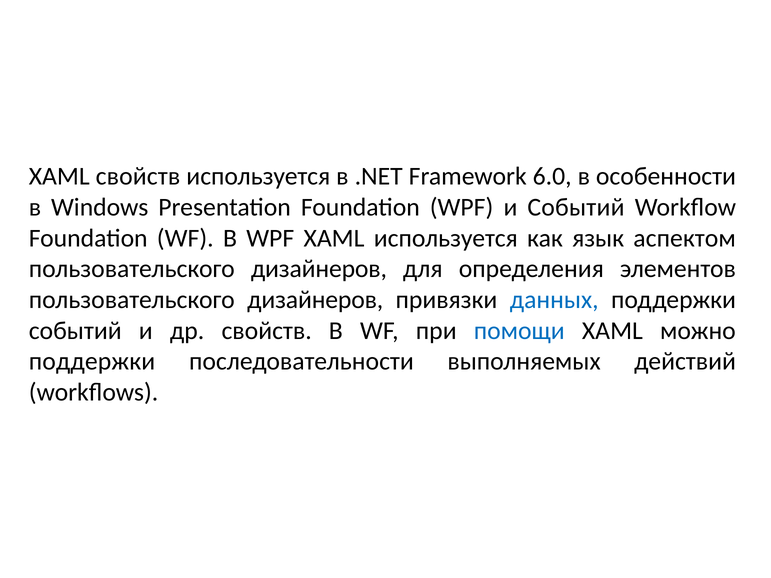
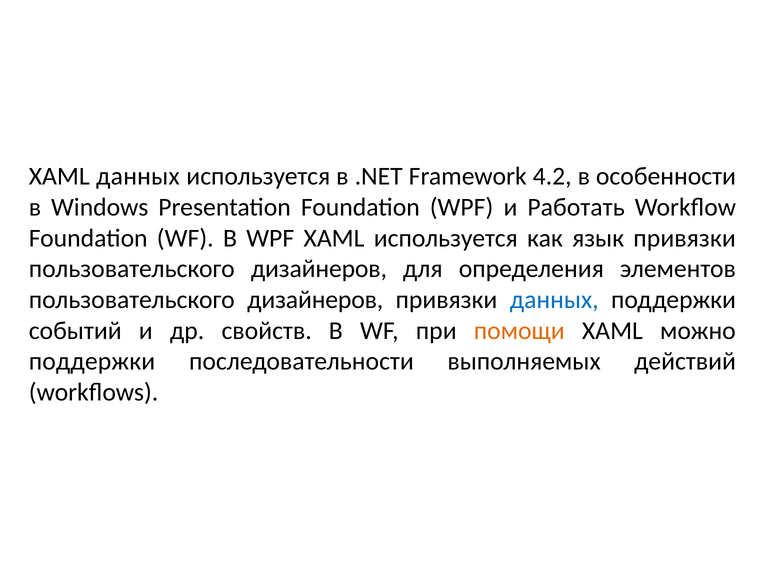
XAML свойств: свойств -> данных (138, 177)
6.0: 6.0 -> 4.2 (552, 177)
и Событий: Событий -> Работать (576, 207)
язык аспектом: аспектом -> привязки (685, 238)
помощи colour: blue -> orange (519, 331)
